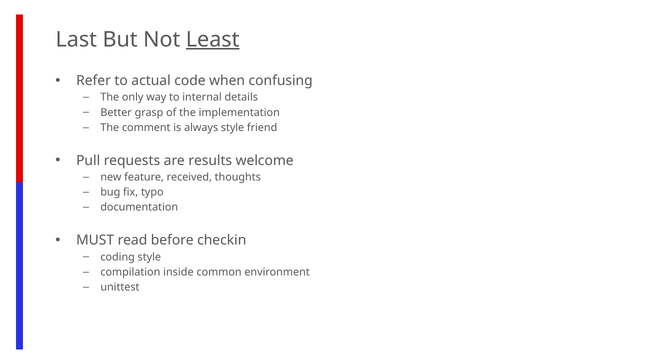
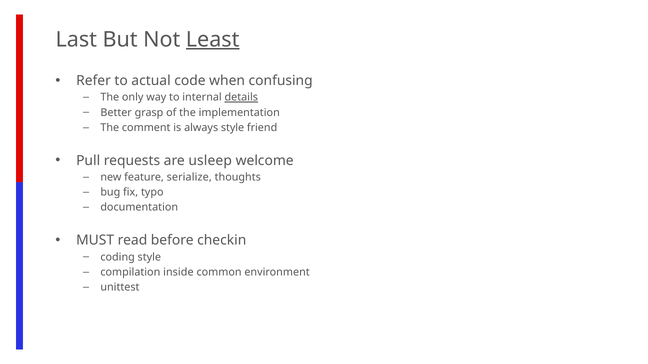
details underline: none -> present (241, 97)
results: results -> usleep (210, 161)
received: received -> serialize (189, 177)
